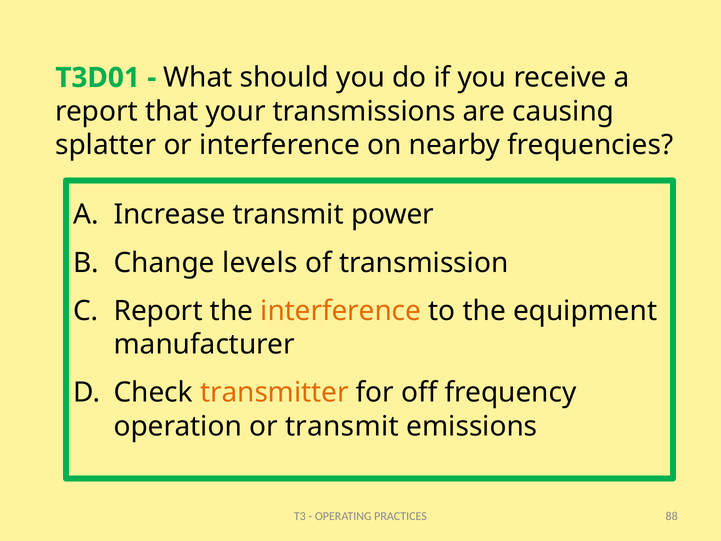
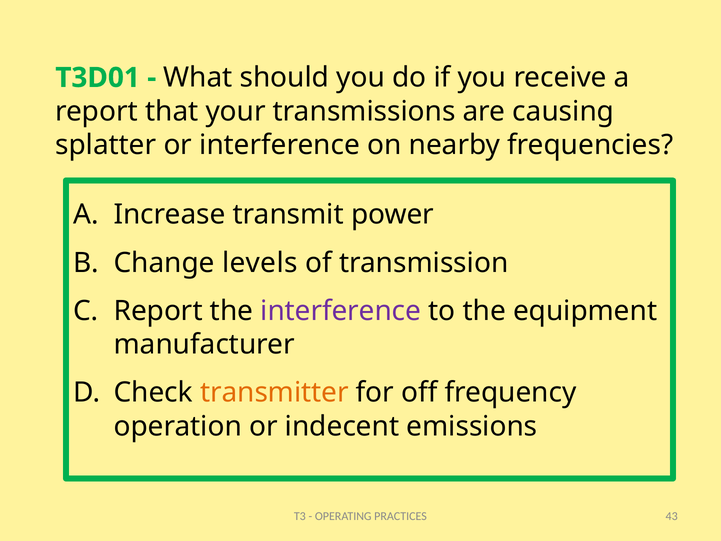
interference colour: orange -> purple (341, 311)
or transmit: transmit -> indecent (342, 426)
88: 88 -> 43 (672, 516)
